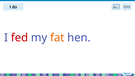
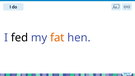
fed colour: red -> black (19, 38)
